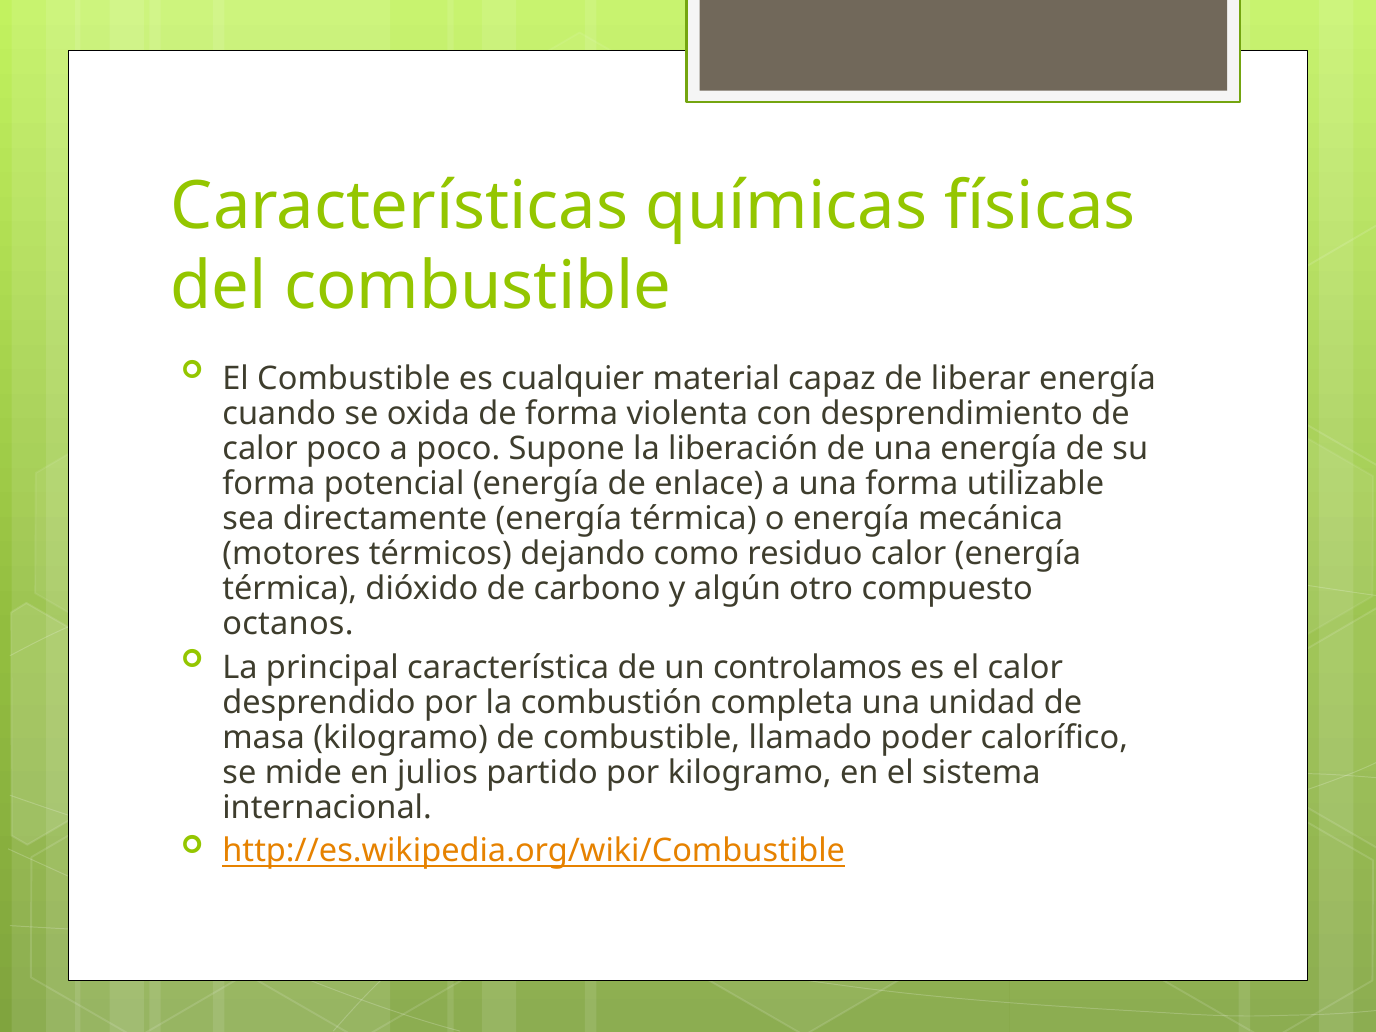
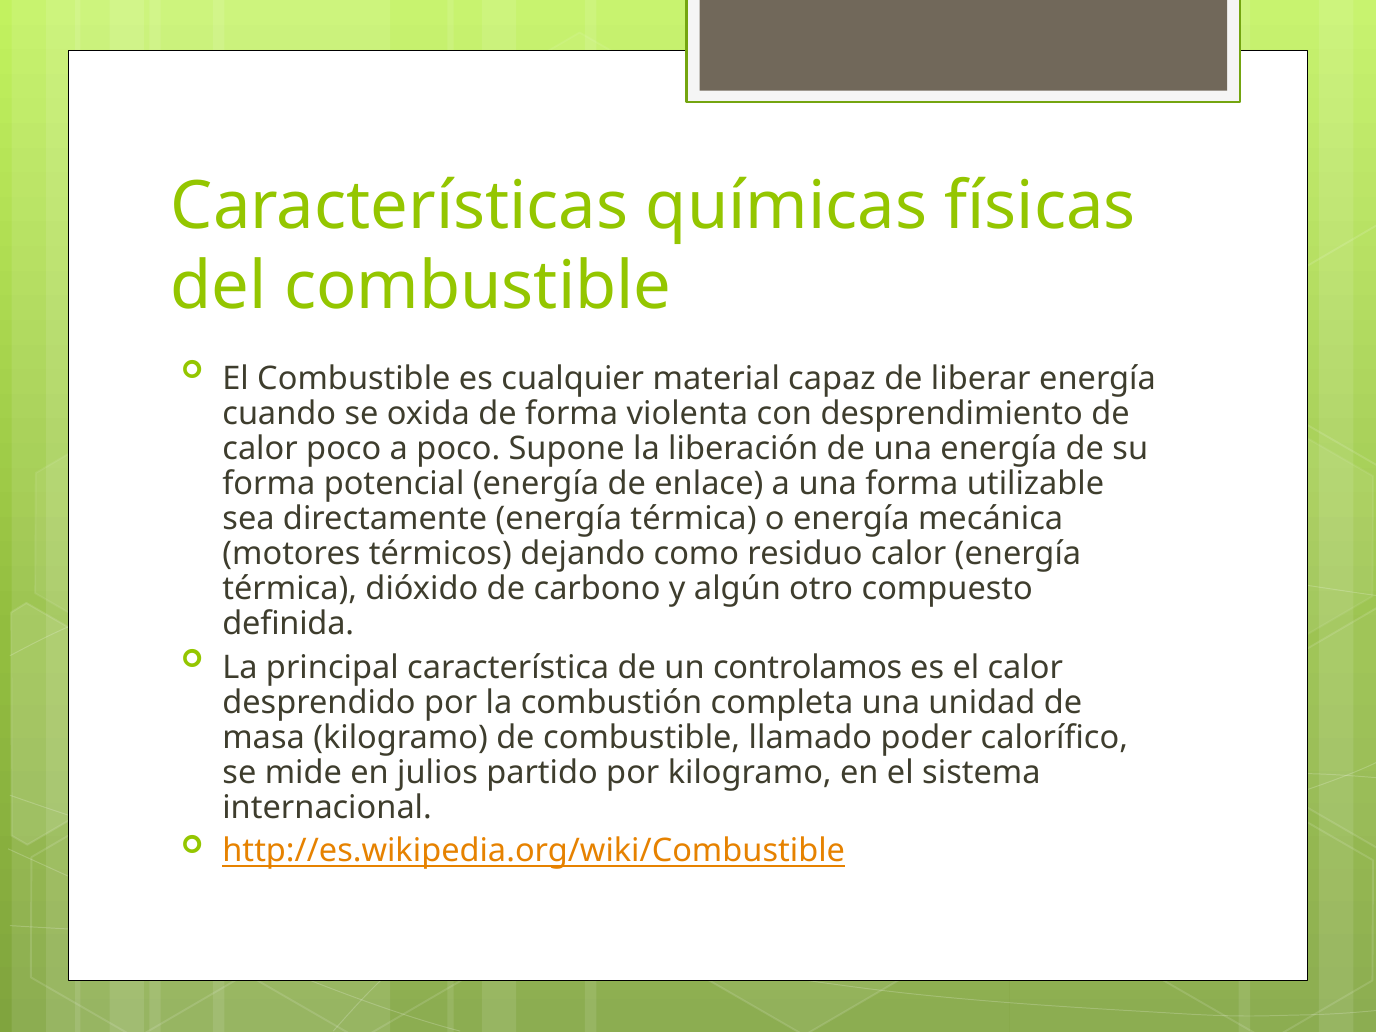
octanos: octanos -> definida (288, 624)
